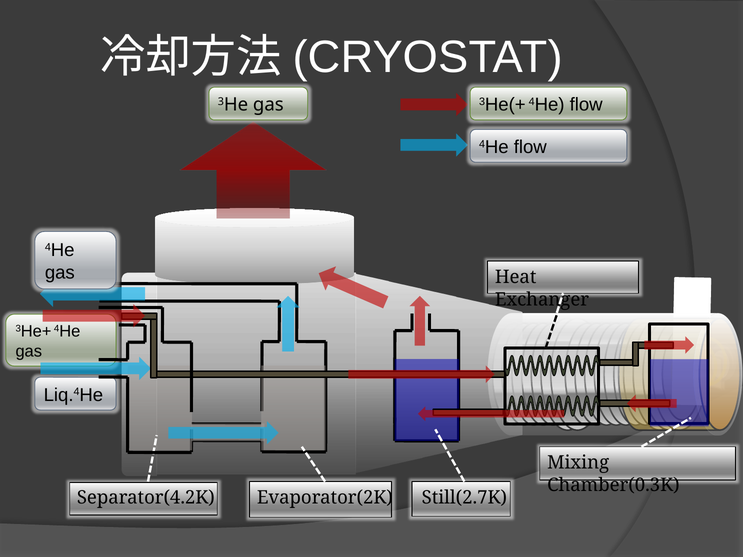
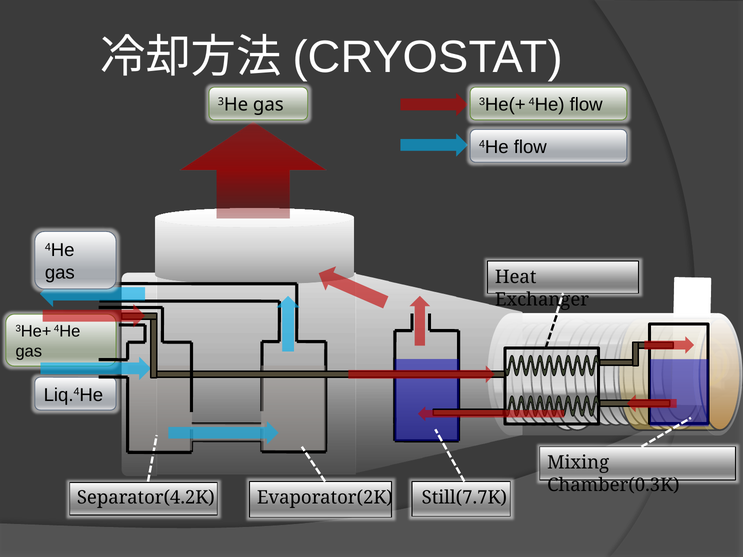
Still(2.7K: Still(2.7K -> Still(7.7K (464, 498)
